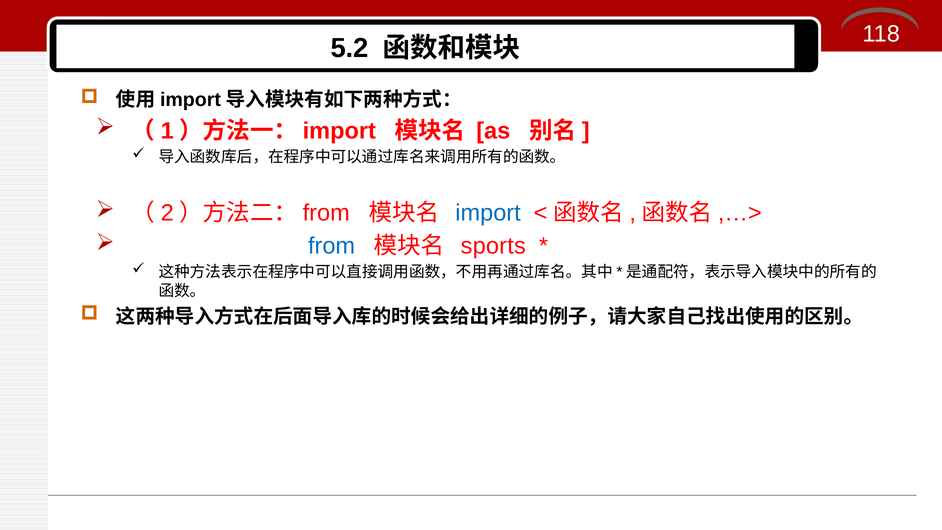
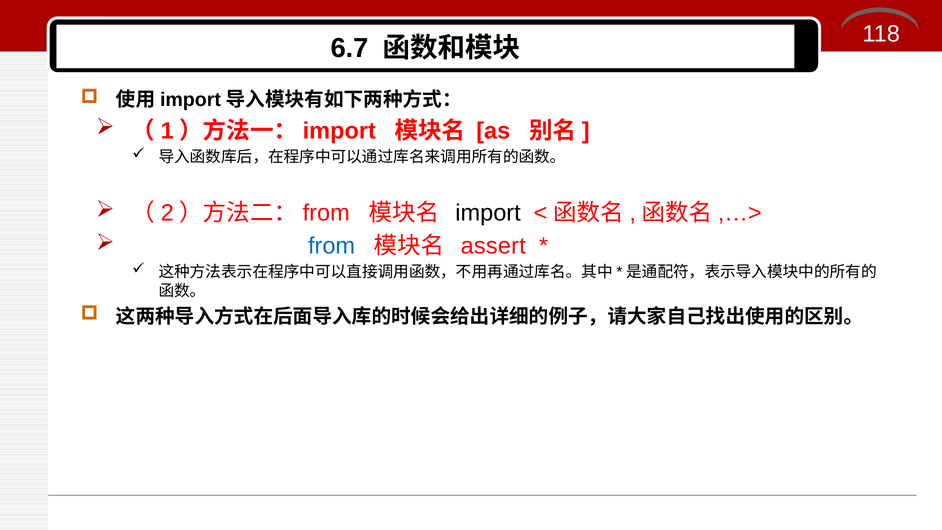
5.2: 5.2 -> 6.7 (350, 48)
import colour: blue -> black (488, 213)
sports: sports -> assert (493, 246)
